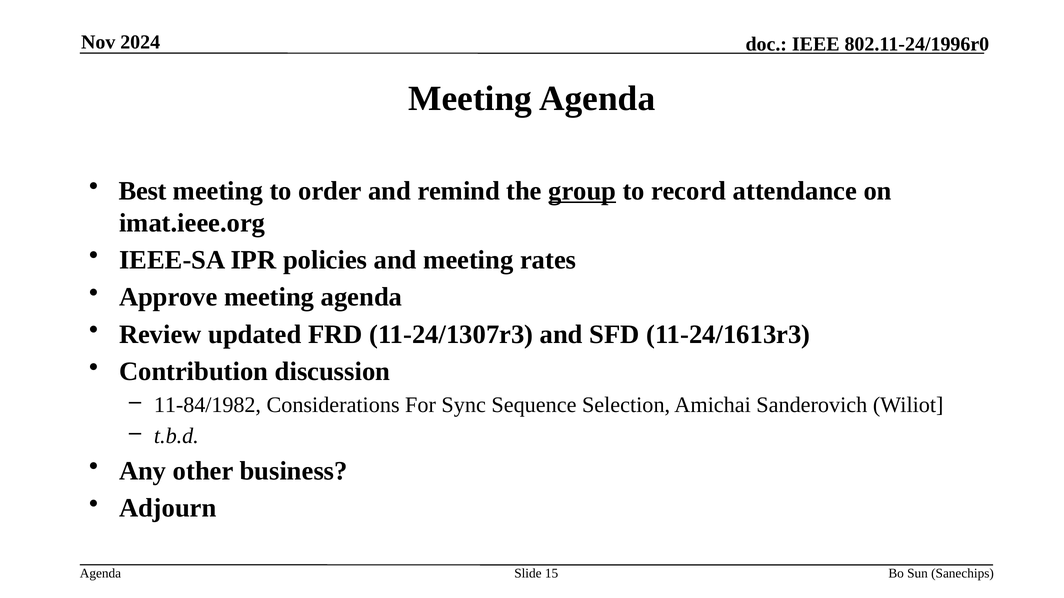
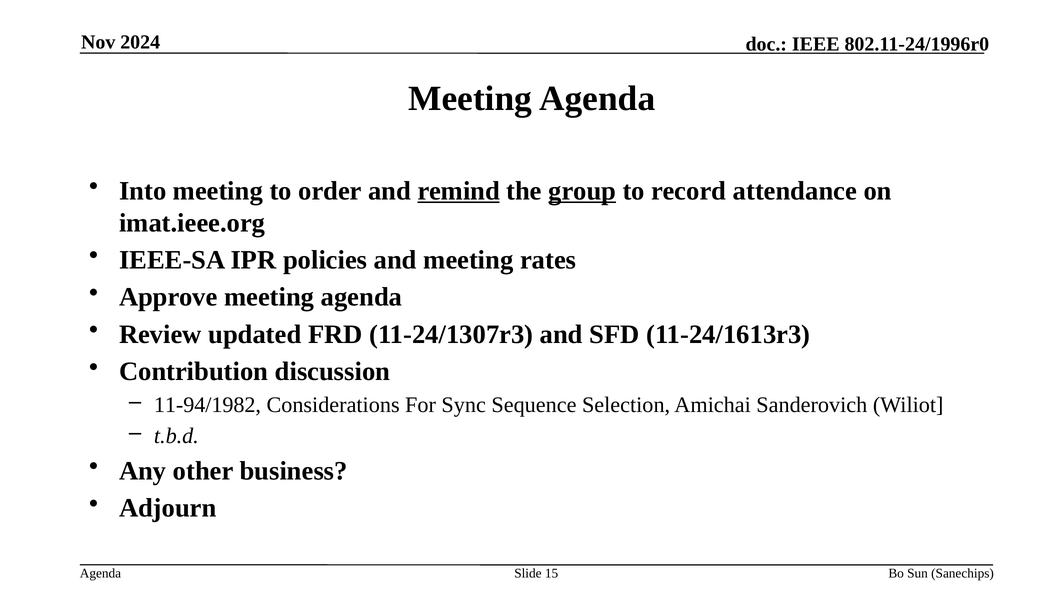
Best: Best -> Into (143, 191)
remind underline: none -> present (459, 191)
11-84/1982: 11-84/1982 -> 11-94/1982 (207, 405)
